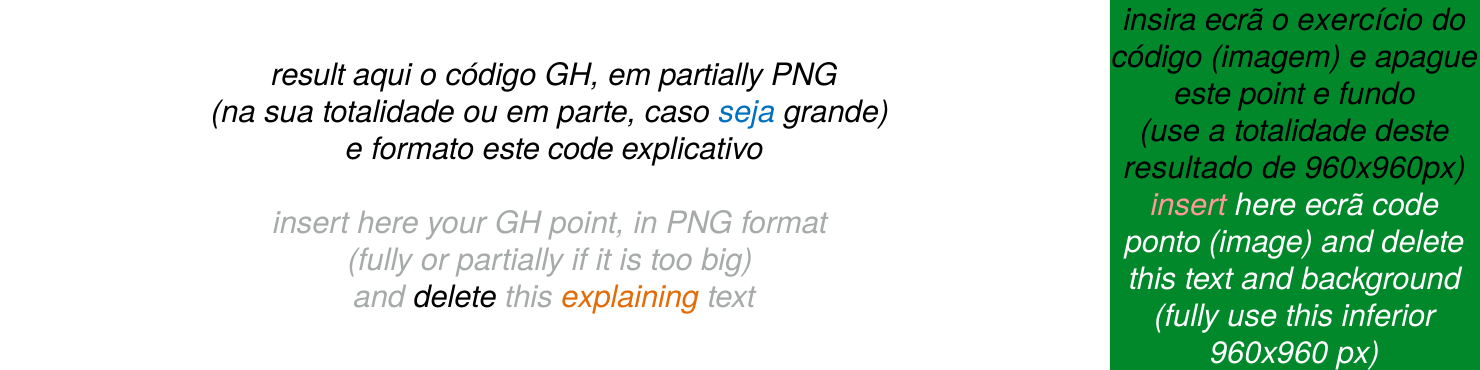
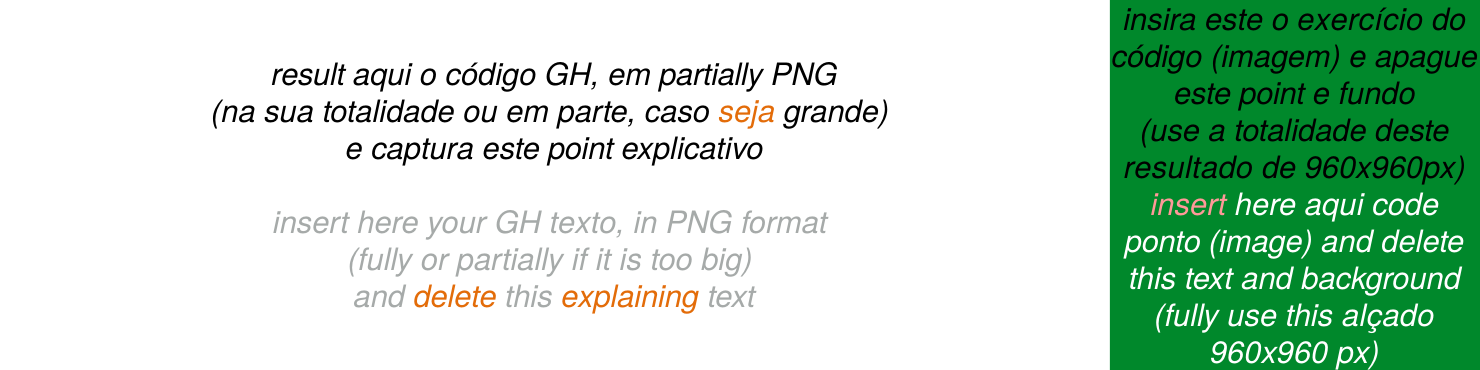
insira ecrã: ecrã -> este (1234, 21)
seja colour: blue -> orange (747, 112)
formato: formato -> captura (423, 149)
code: code -> point (581, 149)
here ecrã: ecrã -> aqui (1334, 206)
GH point: point -> texto (587, 223)
delete colour: black -> orange (455, 297)
inferior: inferior -> alçado (1388, 317)
